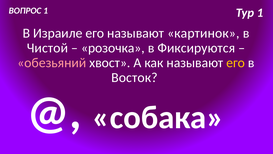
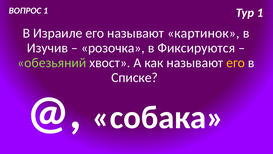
Чистой: Чистой -> Изучив (47, 48)
обезьяний colour: pink -> light green (52, 63)
Восток: Восток -> Списке (135, 77)
